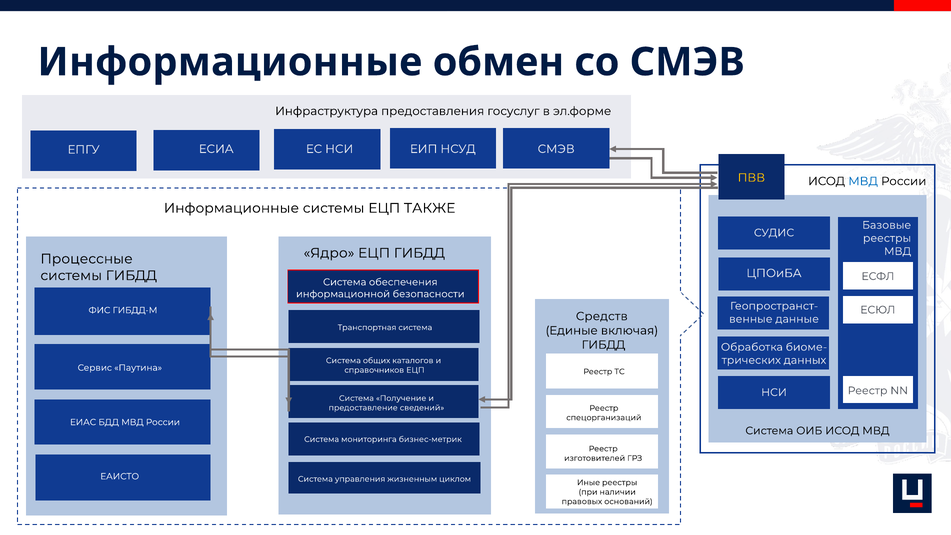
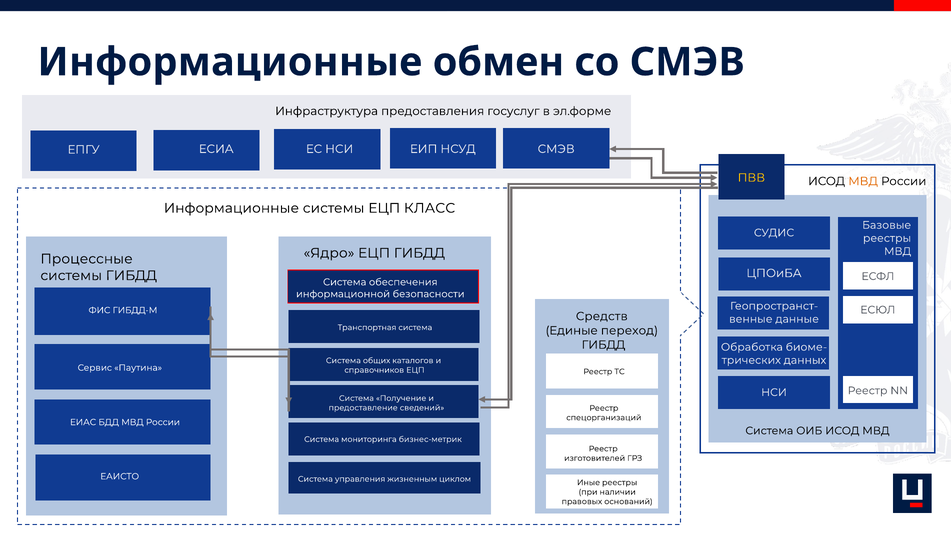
МВД colour: blue -> orange (863, 181)
ТАКЖЕ: ТАКЖЕ -> КЛАСС (430, 208)
включая: включая -> переход (629, 330)
